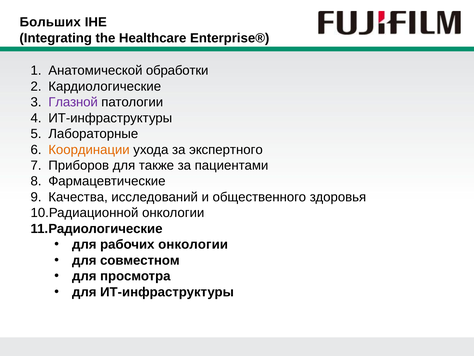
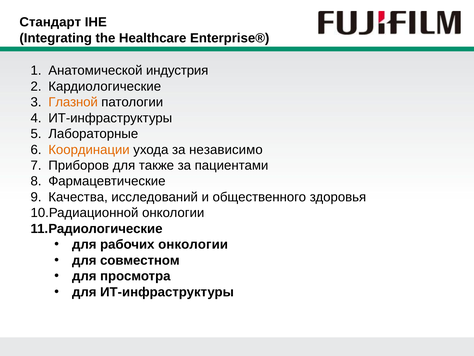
Больших: Больших -> Стандарт (50, 22)
обработки: обработки -> индустрия (177, 70)
Глазной colour: purple -> orange (73, 102)
экспертного: экспертного -> независимо (226, 149)
